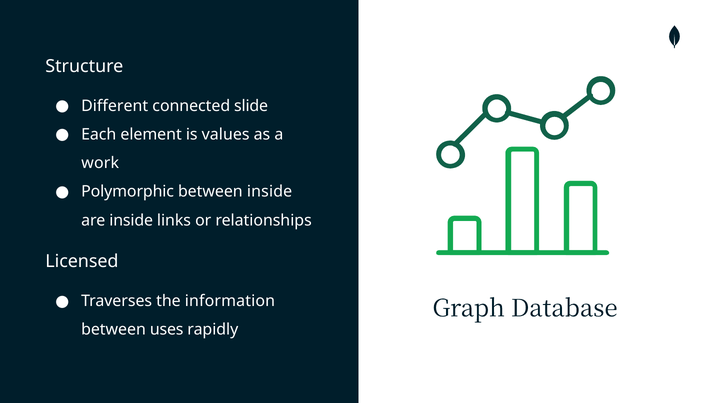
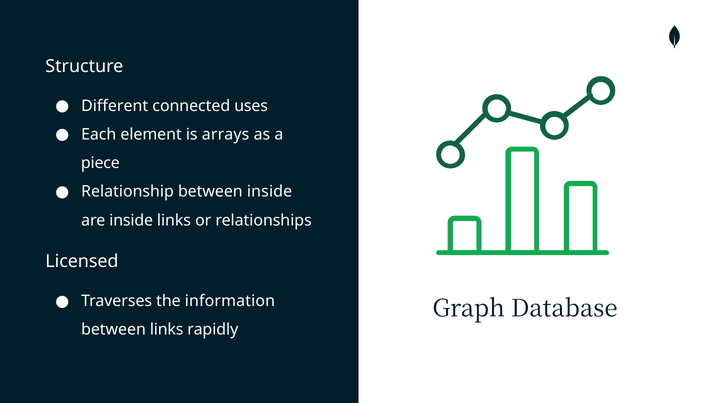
slide: slide -> uses (251, 106)
values: values -> arrays (226, 135)
work: work -> piece (100, 163)
Polymorphic: Polymorphic -> Relationship (128, 192)
between uses: uses -> links (167, 330)
